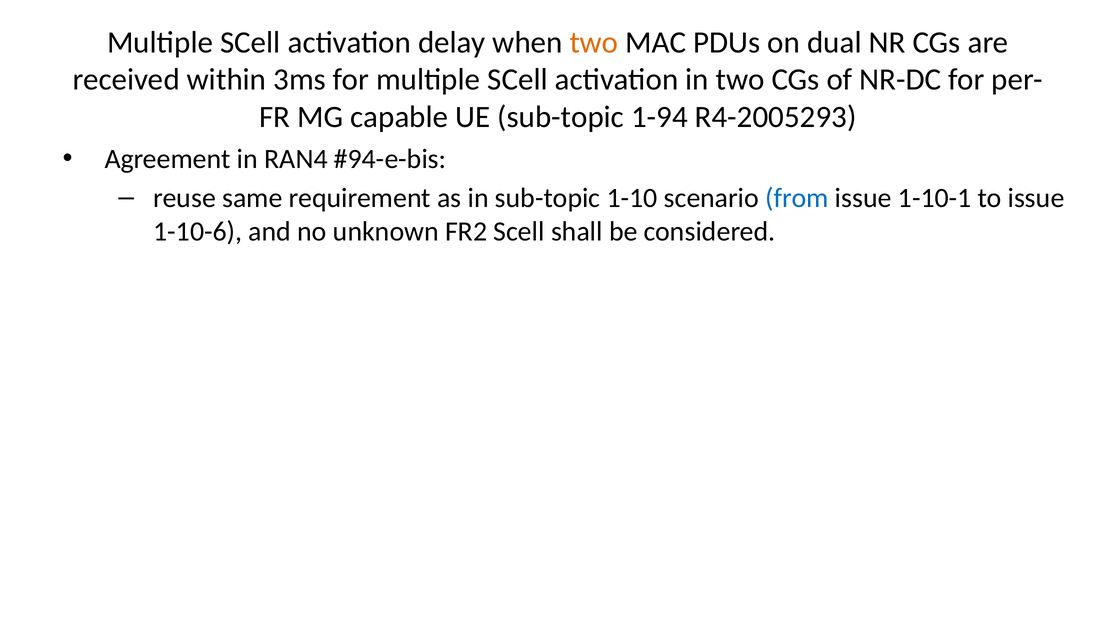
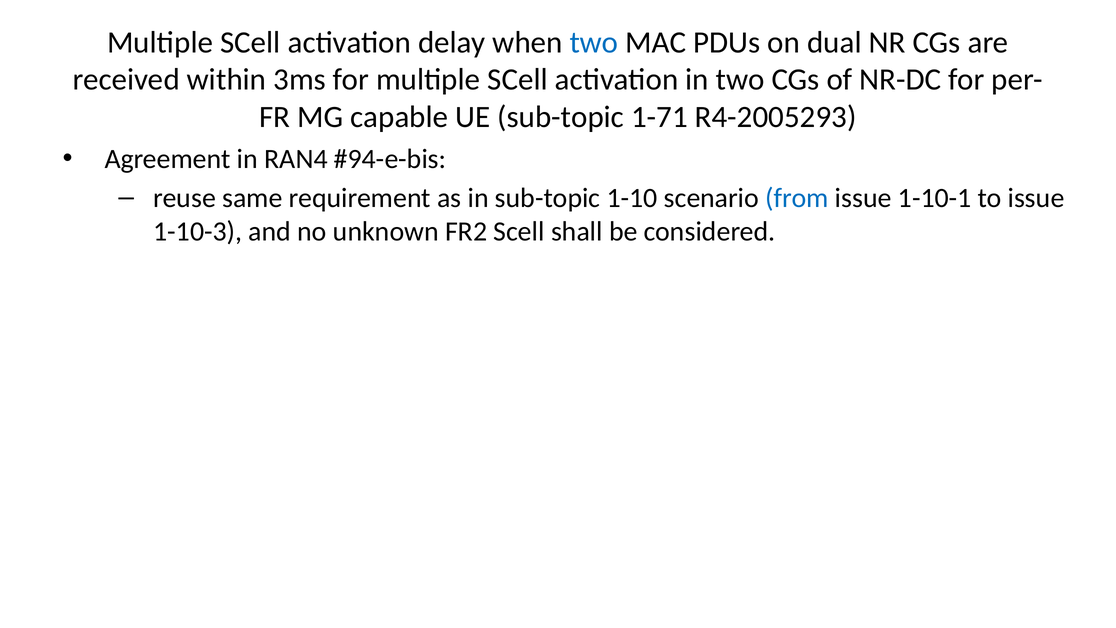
two colour: orange -> blue (594, 42)
1-94: 1-94 -> 1-71 (659, 117)
1-10-6: 1-10-6 -> 1-10-3 (198, 231)
